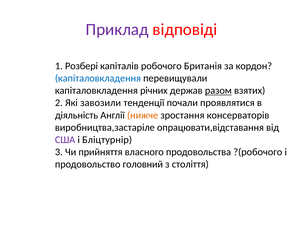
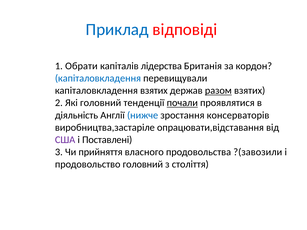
Приклад colour: purple -> blue (117, 30)
Розбері: Розбері -> Обрати (81, 66)
робочого: робочого -> лідерства (161, 66)
капіталовкладення річних: річних -> взятих (154, 91)
Які завозили: завозили -> головний (101, 103)
почали underline: none -> present (182, 103)
нижче colour: orange -> blue (143, 115)
Бліцтурнір: Бліцтурнір -> Поставлені (107, 140)
?(робочого: ?(робочого -> ?(завозили (258, 152)
